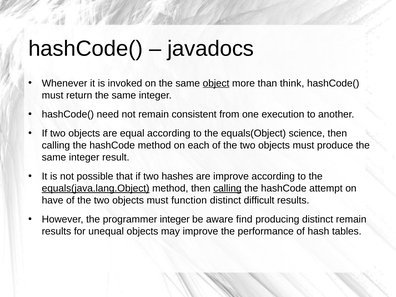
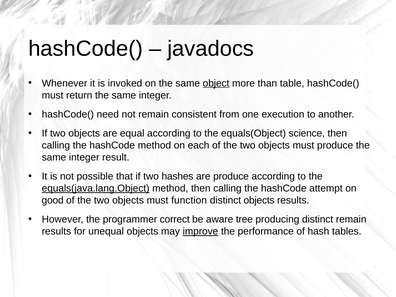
think: think -> table (292, 83)
are improve: improve -> produce (231, 176)
calling underline: present -> none (227, 188)
have: have -> good (53, 200)
distinct difficult: difficult -> objects (259, 200)
programmer integer: integer -> correct (175, 219)
find: find -> tree (244, 219)
improve underline: none -> present (200, 231)
